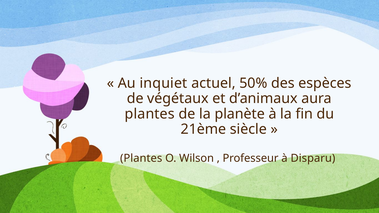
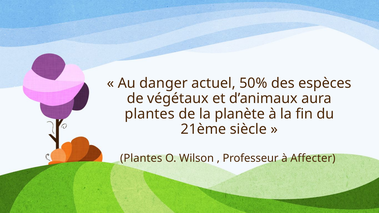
inquiet: inquiet -> danger (164, 83)
Disparu: Disparu -> Affecter (313, 158)
